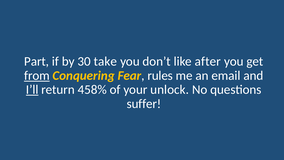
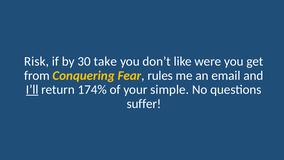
Part: Part -> Risk (37, 61)
after: after -> were (208, 61)
from underline: present -> none (37, 75)
458%: 458% -> 174% (92, 89)
unlock: unlock -> simple (170, 89)
